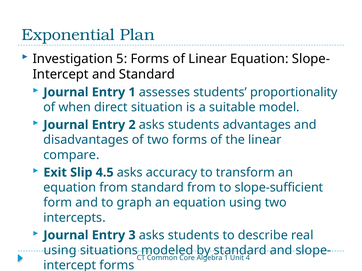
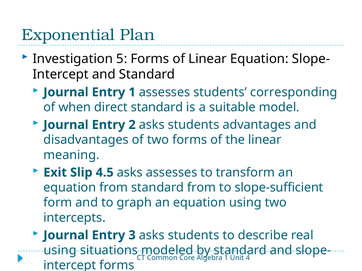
proportionality: proportionality -> corresponding (294, 92)
direct situation: situation -> standard (157, 107)
compare: compare -> meaning (71, 155)
asks accuracy: accuracy -> assesses (172, 173)
